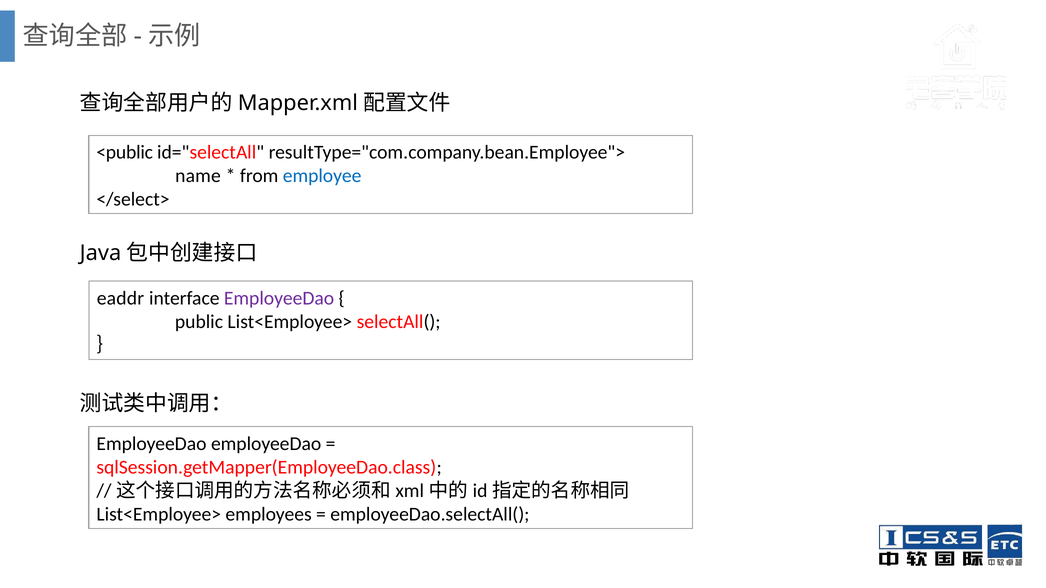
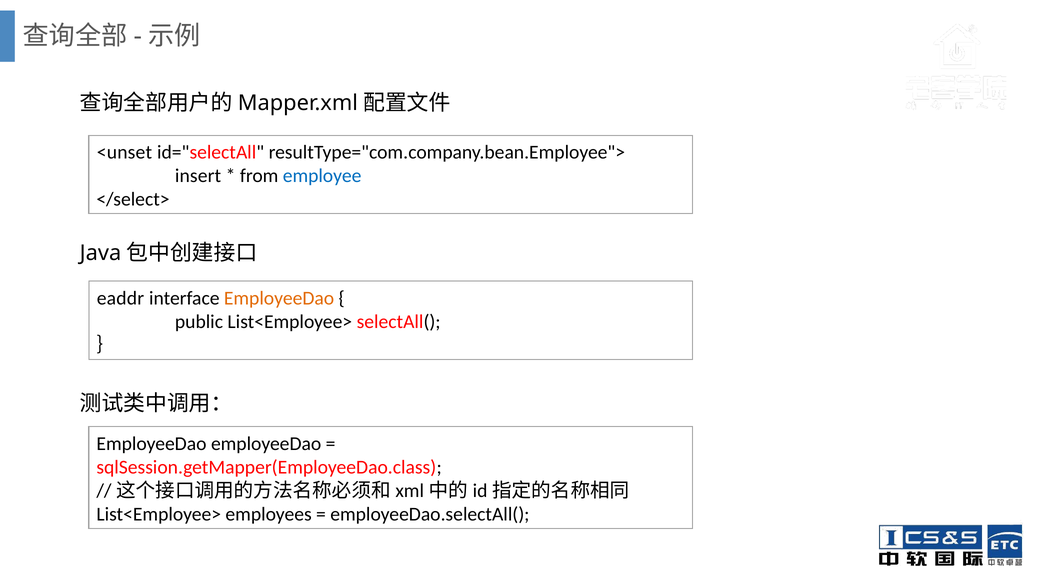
<public: <public -> <unset (124, 152)
name: name -> insert (198, 176)
EmployeeDao colour: purple -> orange (279, 298)
